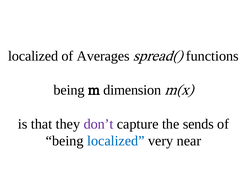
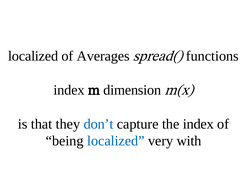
being: being -> index (69, 90)
don’t colour: purple -> blue (99, 124)
the sends: sends -> index (198, 124)
near: near -> with (189, 141)
